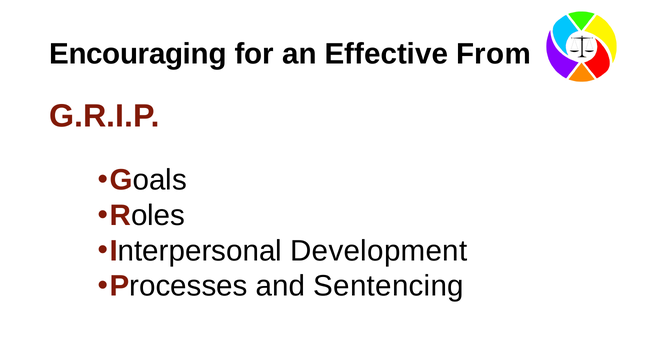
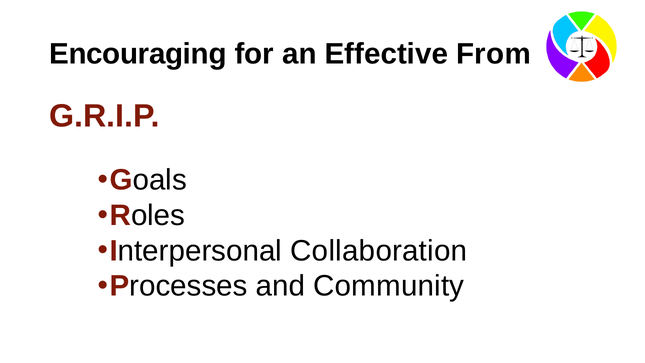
Development: Development -> Collaboration (379, 251)
Sentencing: Sentencing -> Community (389, 286)
